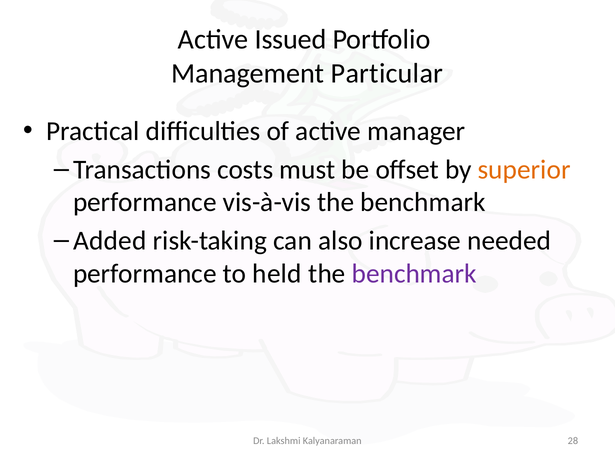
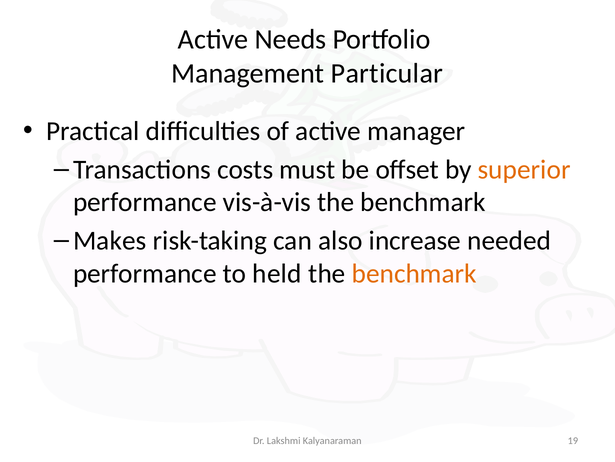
Issued: Issued -> Needs (290, 39)
Added: Added -> Makes (110, 240)
benchmark colour: purple -> orange (414, 273)
28: 28 -> 19 (573, 440)
